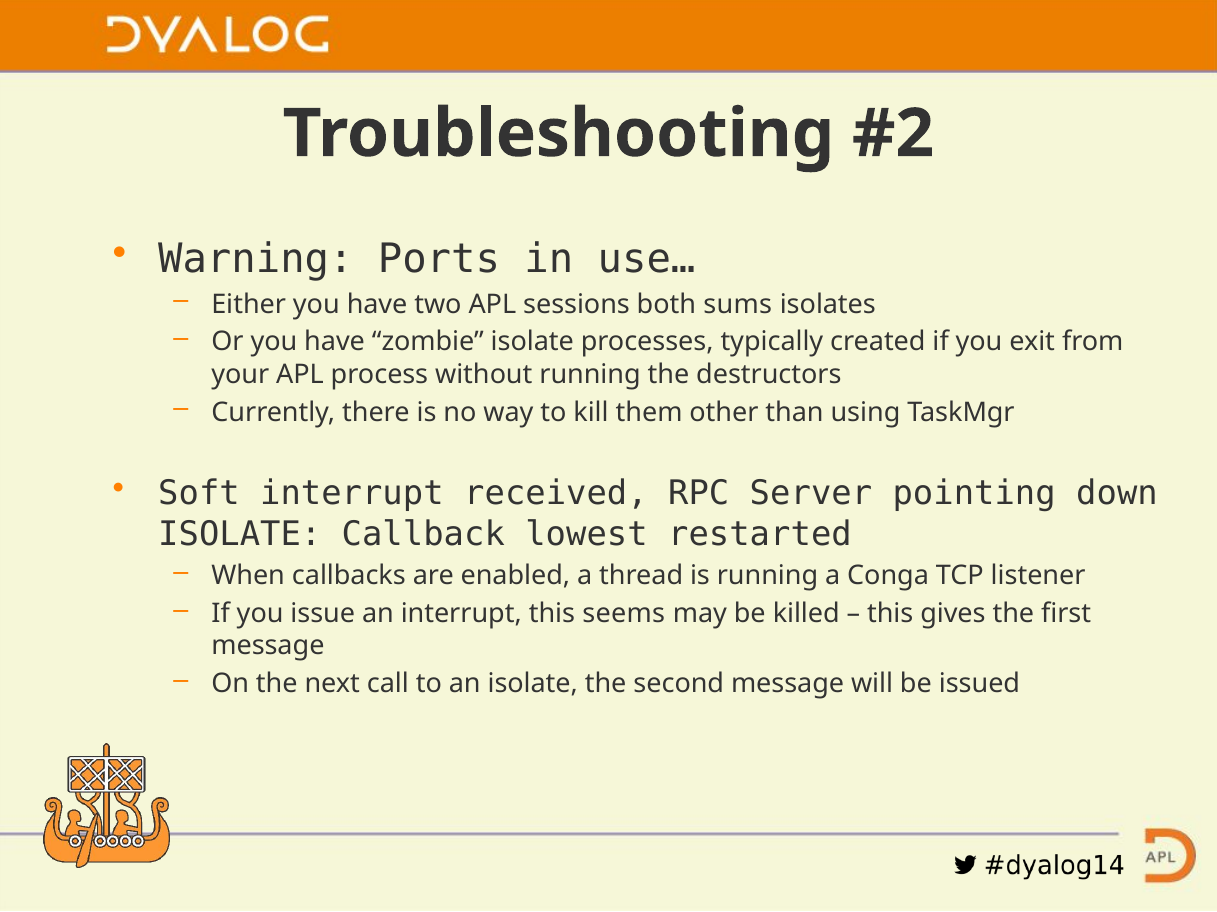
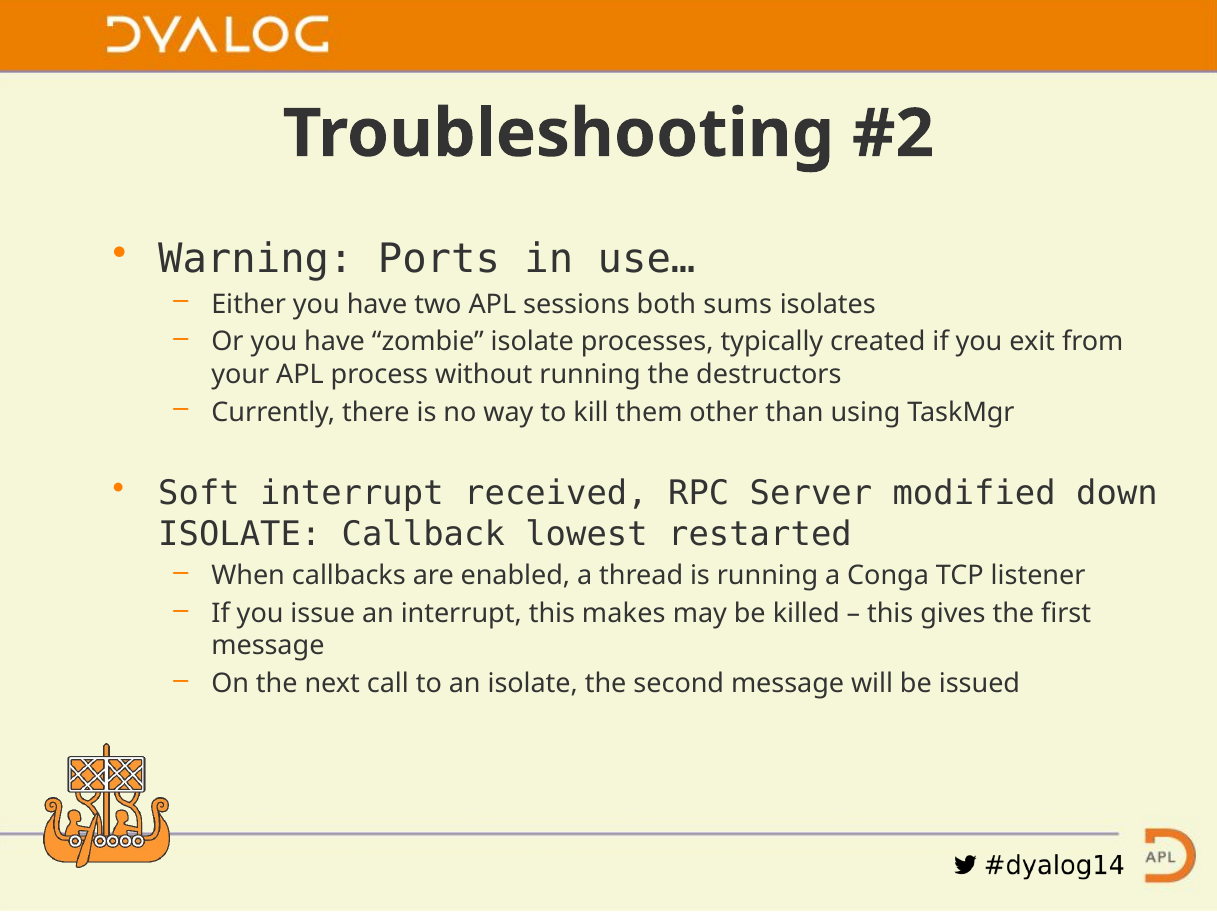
pointing: pointing -> modified (974, 494)
seems: seems -> makes (624, 614)
